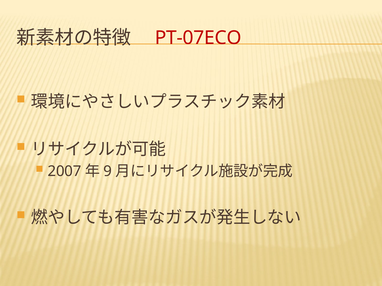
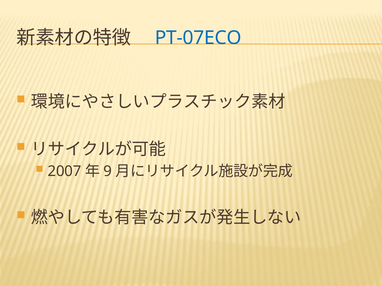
PT-07ECO colour: red -> blue (198, 38)
